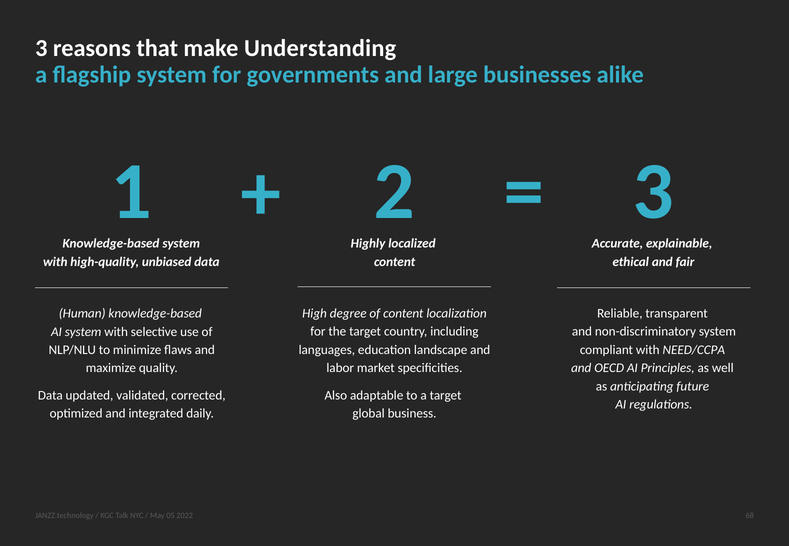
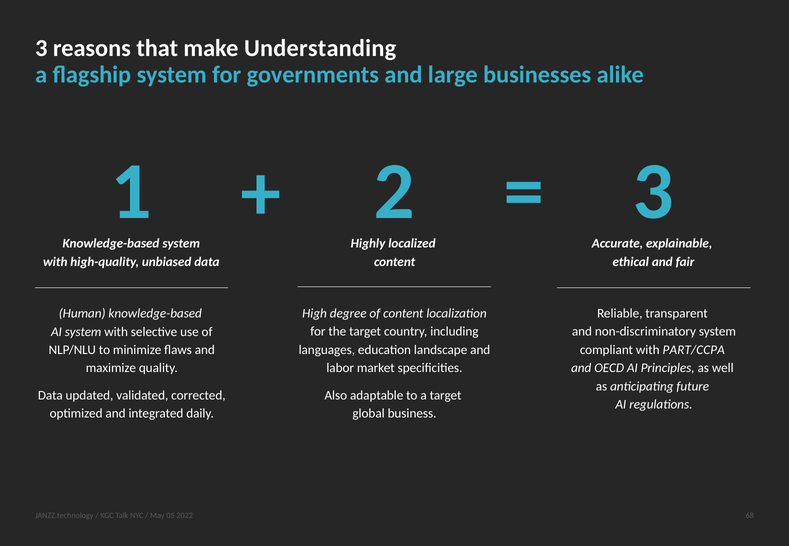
NEED/CCPA: NEED/CCPA -> PART/CCPA (694, 350)
